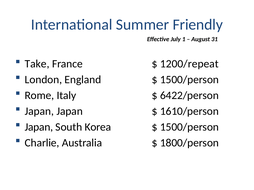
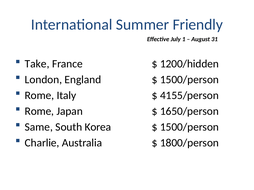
1200/repeat: 1200/repeat -> 1200/hidden (189, 64)
6422/person: 6422/person -> 4155/person (189, 96)
Japan: Japan -> Rome (39, 111)
1610/person: 1610/person -> 1650/person (189, 111)
Japan: Japan -> Same (39, 127)
